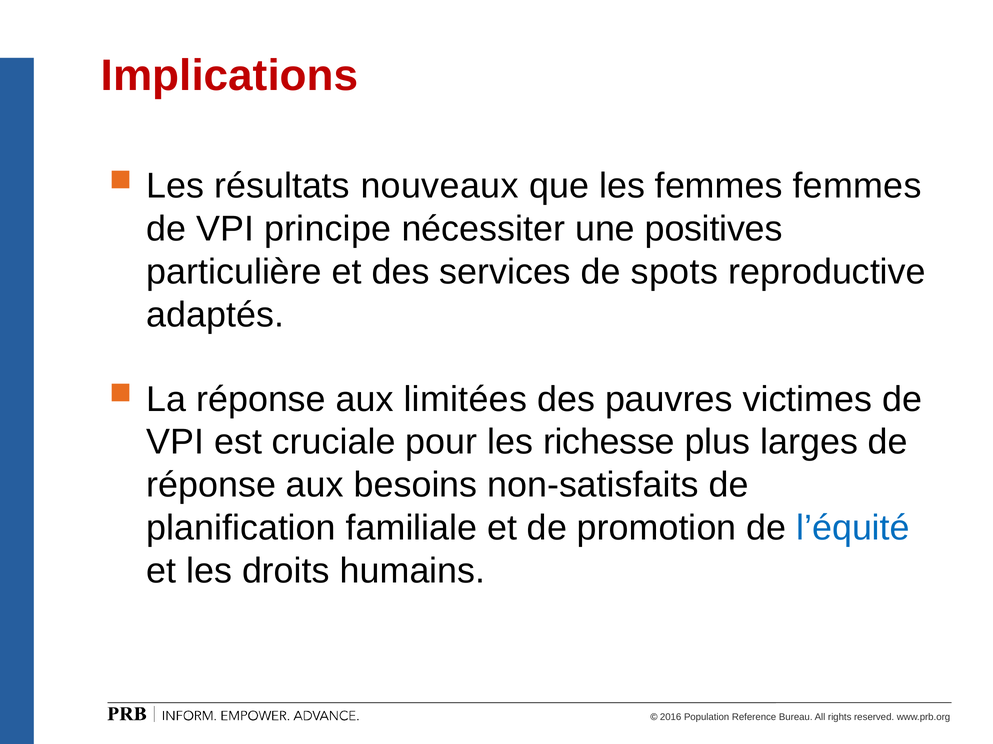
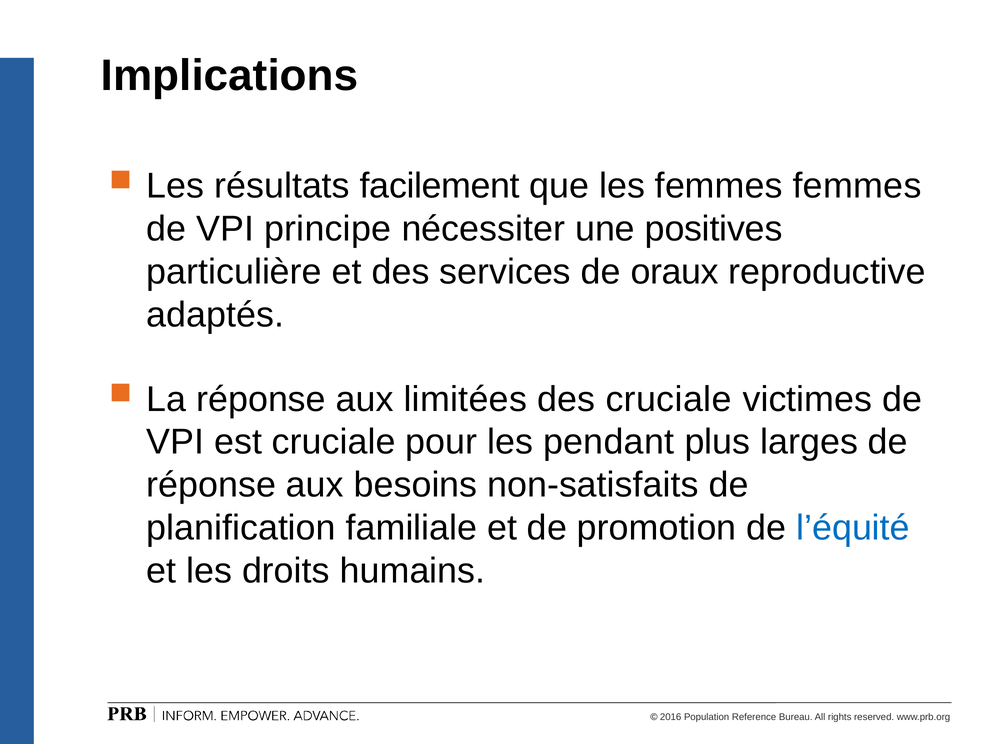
Implications colour: red -> black (230, 76)
nouveaux: nouveaux -> facilement (440, 186)
spots: spots -> oraux (675, 272)
des pauvres: pauvres -> cruciale (669, 400)
richesse: richesse -> pendant (609, 443)
